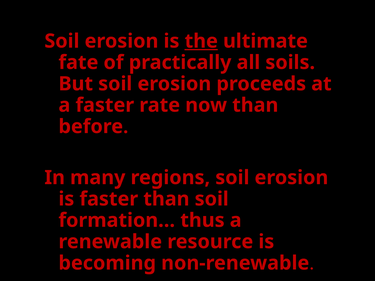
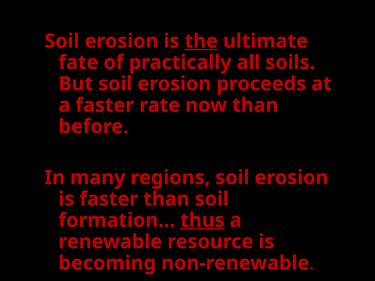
thus underline: none -> present (202, 221)
